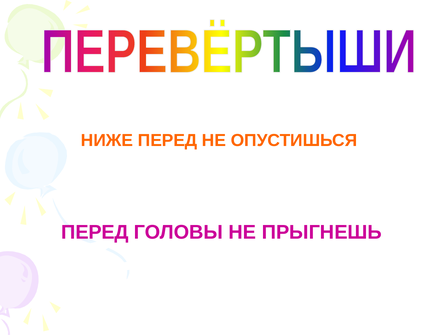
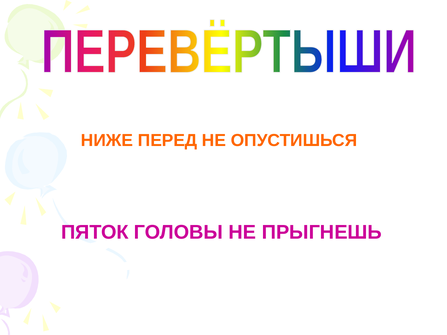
ПЕРЕД: ПЕРЕД -> ПЯТОК (95, 232)
